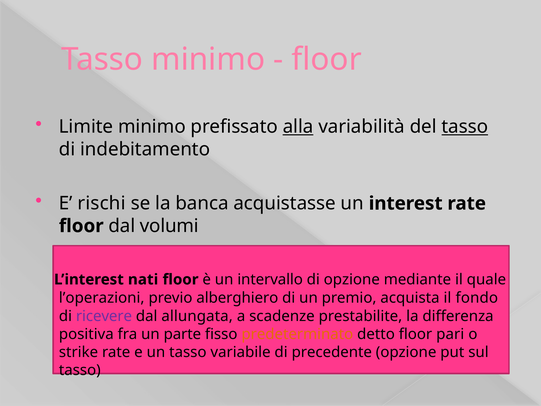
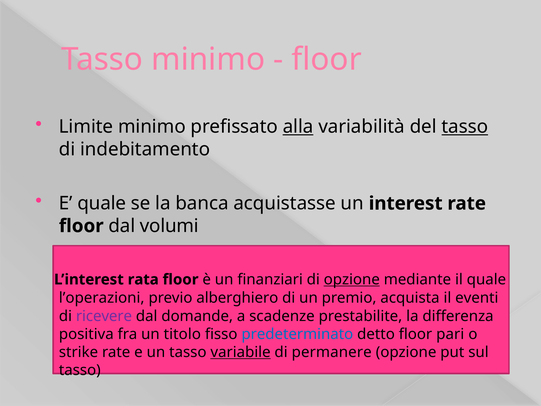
E rischi: rischi -> quale (102, 203)
nati: nati -> rata (143, 279)
intervallo: intervallo -> finanziari (270, 279)
opzione underline: none -> present (352, 279)
fondo: fondo -> eventi (477, 298)
allungata: allungata -> domande (197, 316)
parte: parte -> titolo (182, 334)
predeterminato colour: orange -> blue (297, 334)
variabile underline: none -> present (241, 352)
precedente: precedente -> permanere (332, 352)
